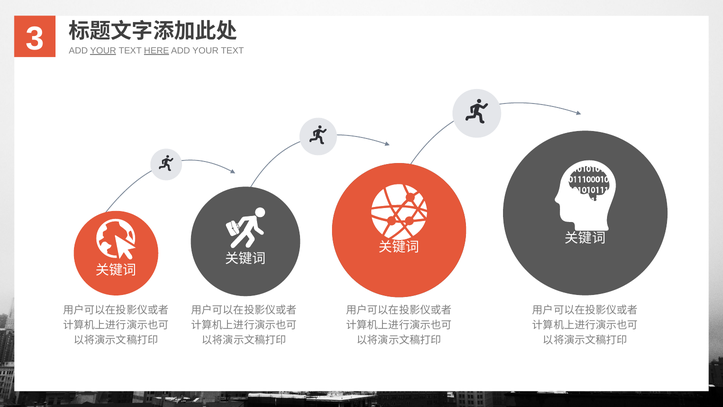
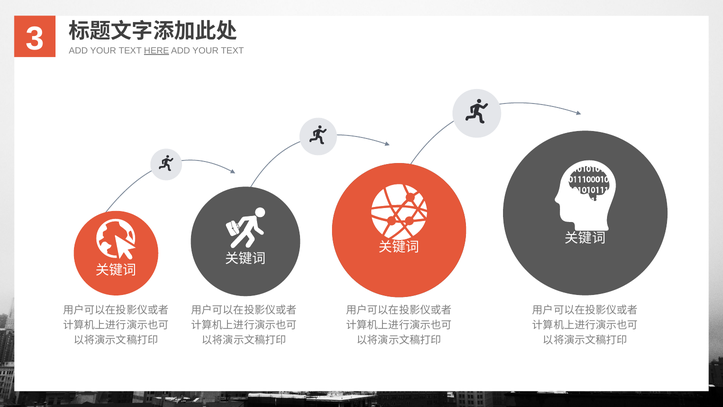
YOUR underline: present -> none (103, 51)
